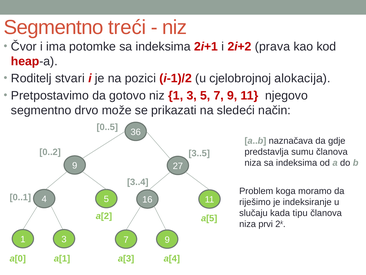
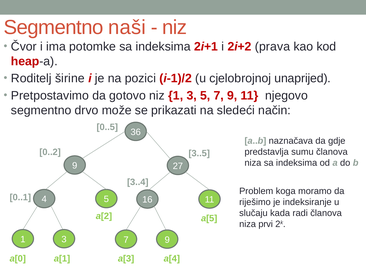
treći: treći -> naši (127, 27)
stvari: stvari -> širine (70, 78)
alokacija: alokacija -> unaprijed (303, 78)
tipu: tipu -> radi (300, 213)
